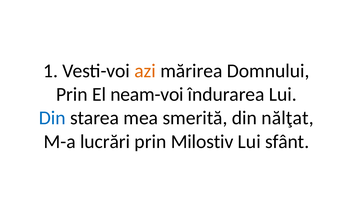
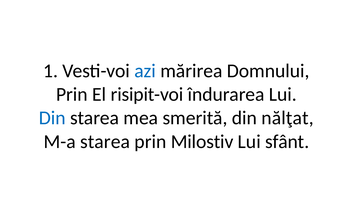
azi colour: orange -> blue (145, 71)
neam-voi: neam-voi -> risipit-voi (147, 94)
M-a lucrări: lucrări -> starea (105, 141)
